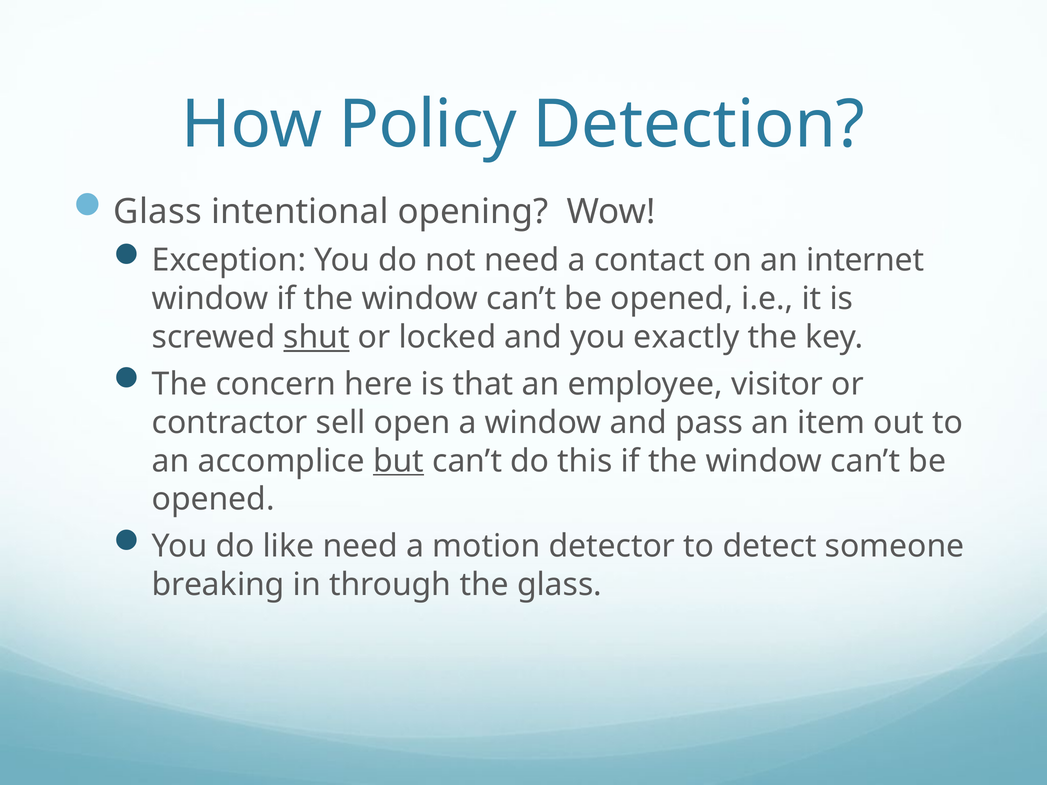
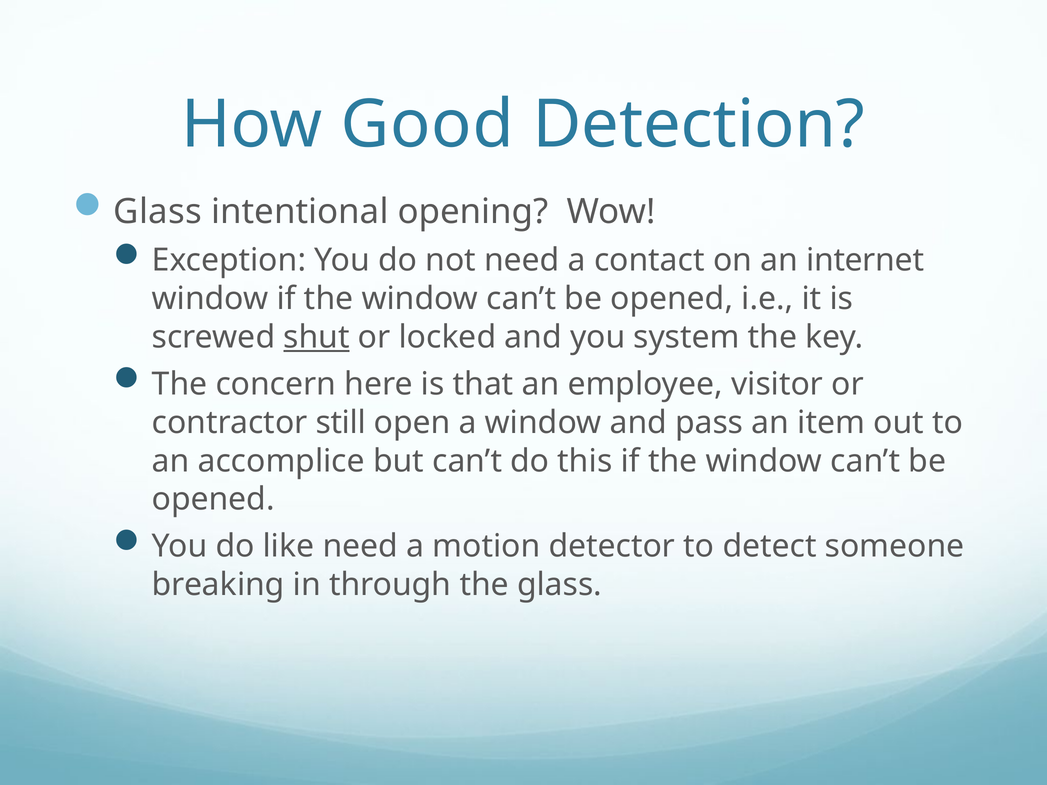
Policy: Policy -> Good (427, 125)
exactly: exactly -> system (687, 337)
sell: sell -> still (341, 423)
but underline: present -> none (399, 461)
